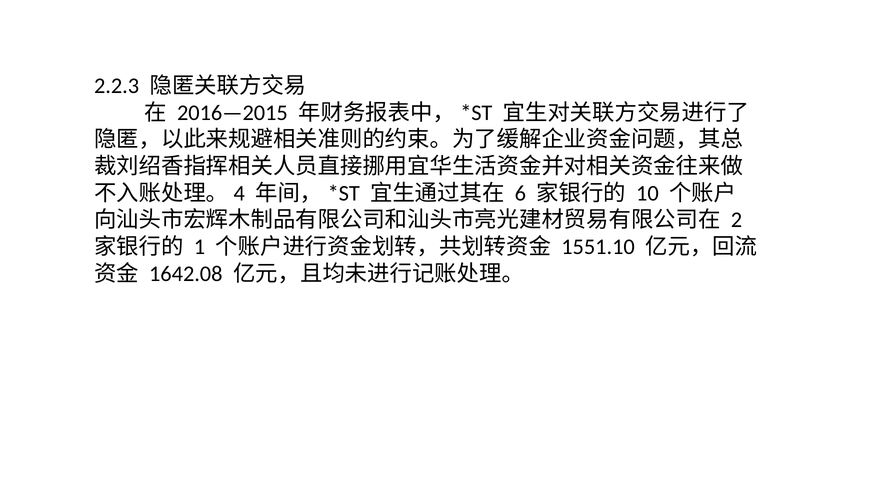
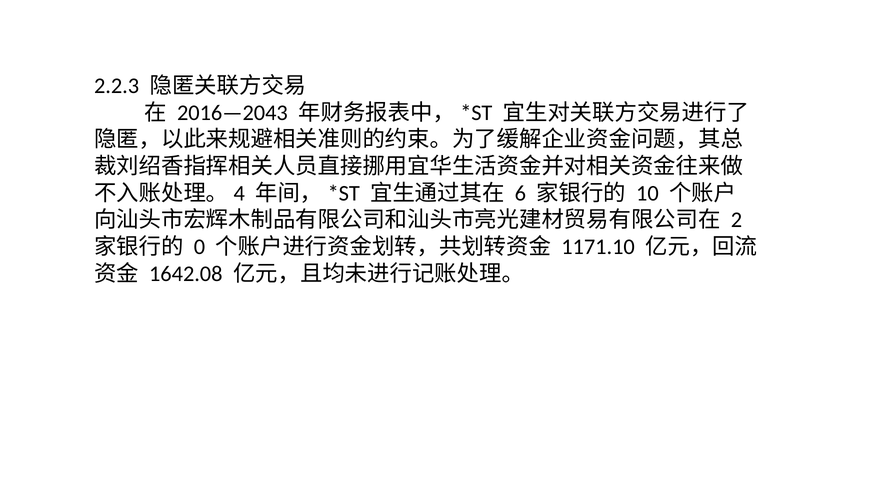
2016—2015: 2016—2015 -> 2016—2043 (232, 113)
1: 1 -> 0 (199, 247)
1551.10: 1551.10 -> 1171.10 (598, 247)
